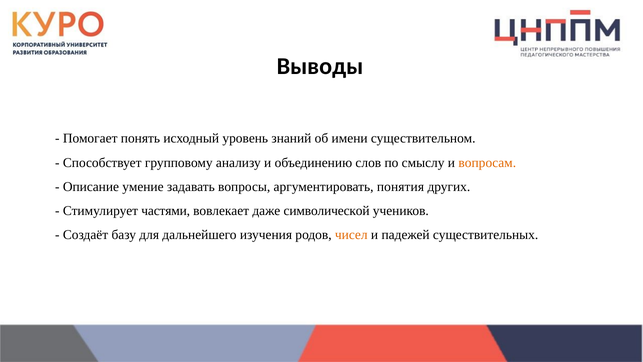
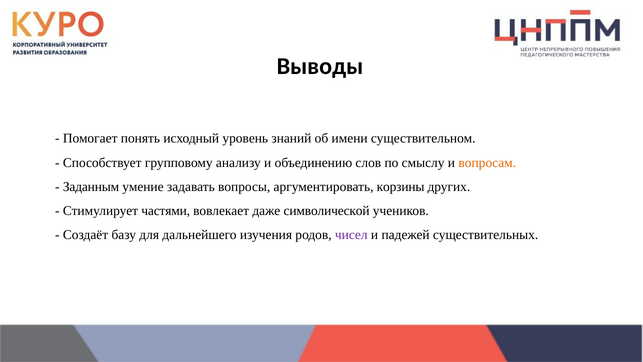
Описание: Описание -> Заданным (91, 187)
понятия: понятия -> корзины (401, 187)
чисел colour: orange -> purple (351, 235)
